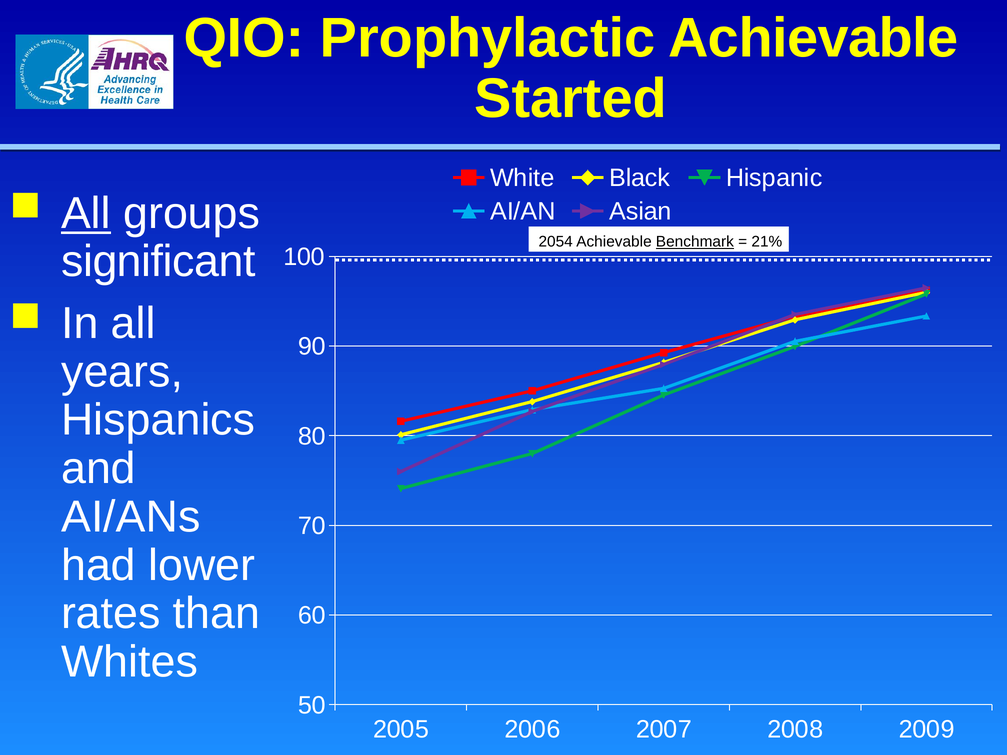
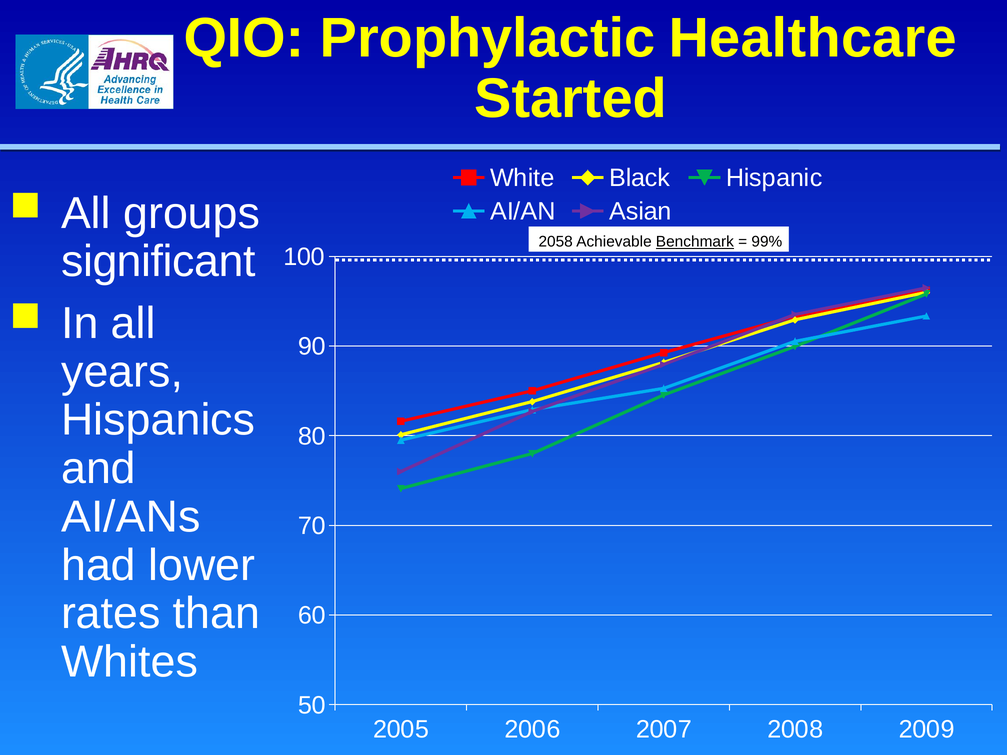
Prophylactic Achievable: Achievable -> Healthcare (813, 38)
All underline: present -> none (86, 213)
2054: 2054 -> 2058 (556, 242)
21%: 21% -> 99% (767, 242)
